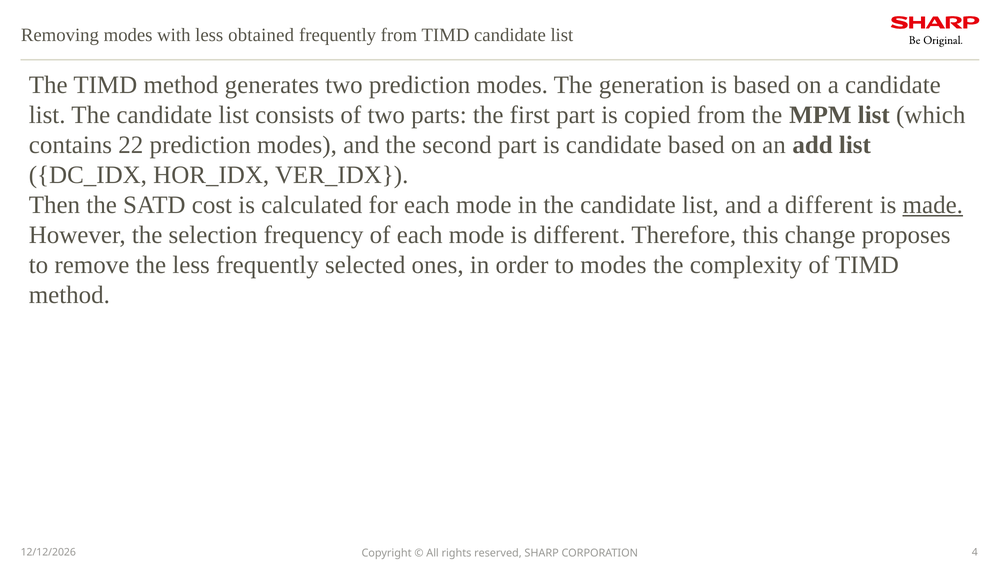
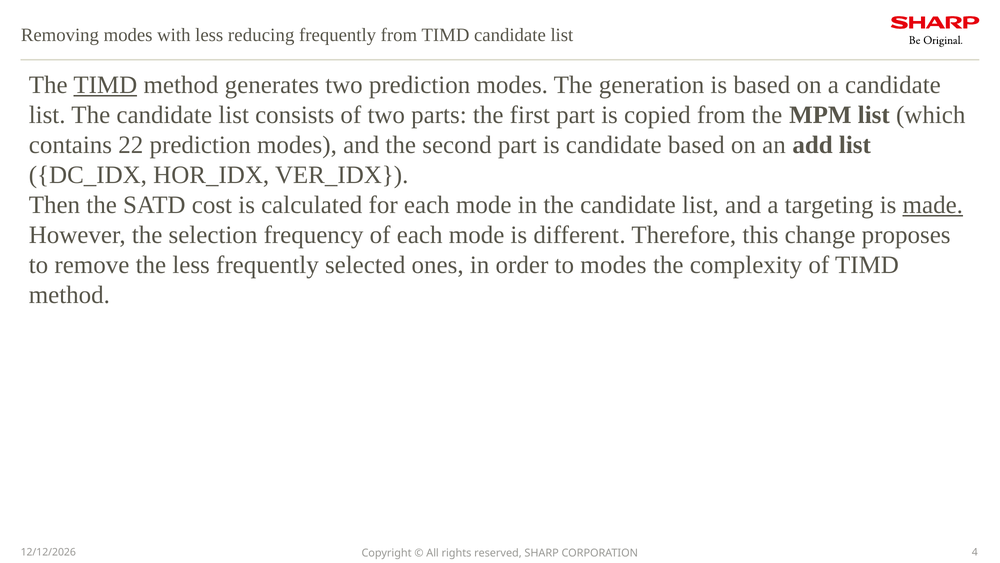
obtained: obtained -> reducing (261, 35)
TIMD underline: none -> present (105, 85)
a different: different -> targeting (829, 205)
